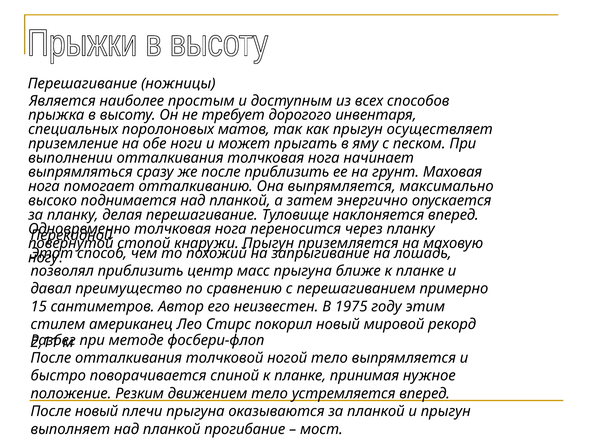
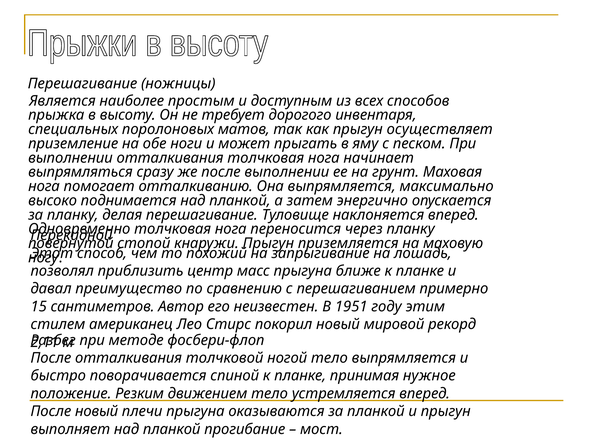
после приблизить: приблизить -> выполнении (287, 172)
1975: 1975 -> 1951 (351, 306)
